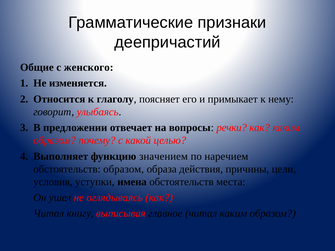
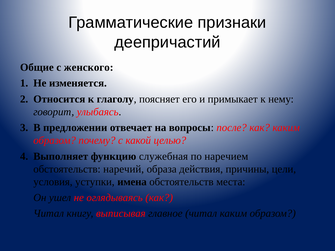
речки: речки -> после (232, 128)
значением: значением -> служебная (164, 156)
обстоятельств образом: образом -> наречий (124, 169)
